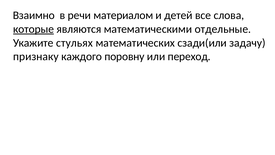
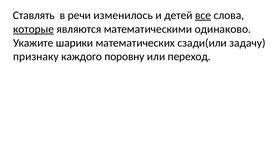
Взаимно: Взаимно -> Ставлять (34, 15)
материалом: материалом -> изменилось (123, 15)
все underline: none -> present (203, 15)
отдельные: отдельные -> одинаково (223, 29)
стульях: стульях -> шарики (75, 43)
